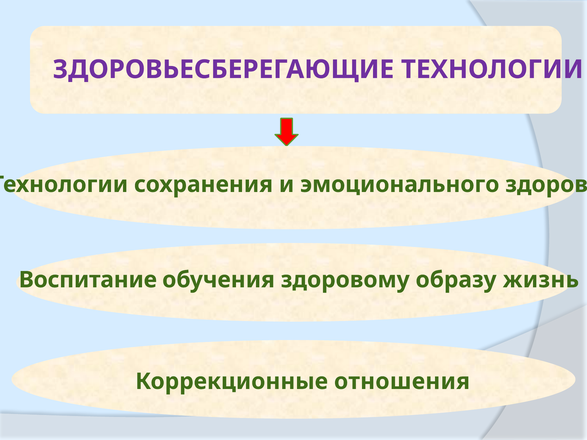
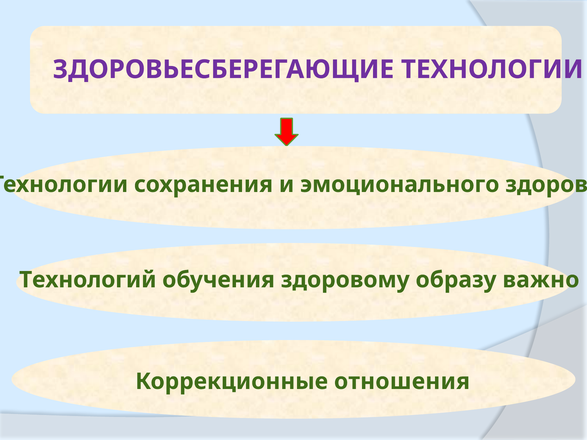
Воспитание: Воспитание -> Технологий (88, 280)
жизнь: жизнь -> важно (541, 280)
